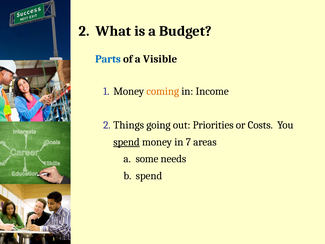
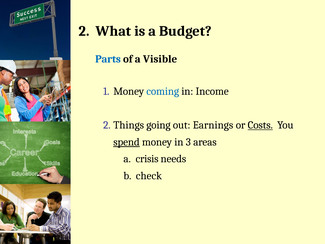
coming colour: orange -> blue (163, 91)
Priorities: Priorities -> Earnings (213, 125)
Costs underline: none -> present (260, 125)
7: 7 -> 3 (188, 142)
some: some -> crisis (147, 159)
spend: spend -> check (149, 176)
